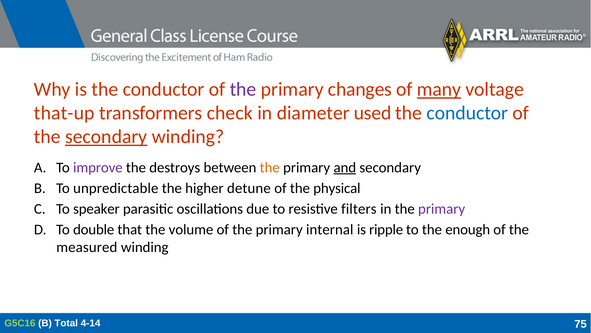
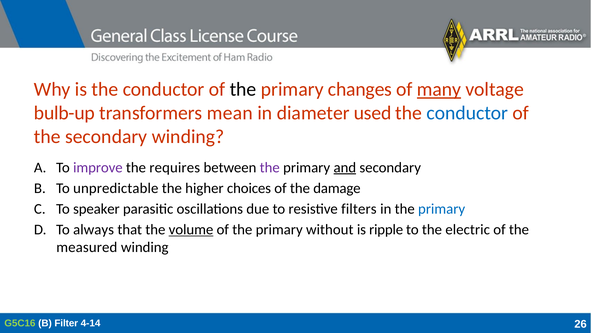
the colour: purple -> black (243, 89)
that-up: that-up -> bulb-up (64, 113)
check: check -> mean (230, 113)
secondary underline: present -> none (106, 137)
destroys: destroys -> requires (175, 167)
the colour: orange -> purple (270, 167)
detune: detune -> choices (249, 188)
physical: physical -> damage (337, 188)
primary colour: purple -> blue (442, 209)
double: double -> always (94, 229)
volume underline: none -> present (191, 229)
internal: internal -> without (330, 229)
enough: enough -> electric (468, 229)
Total: Total -> Filter (66, 323)
75: 75 -> 26 (581, 324)
